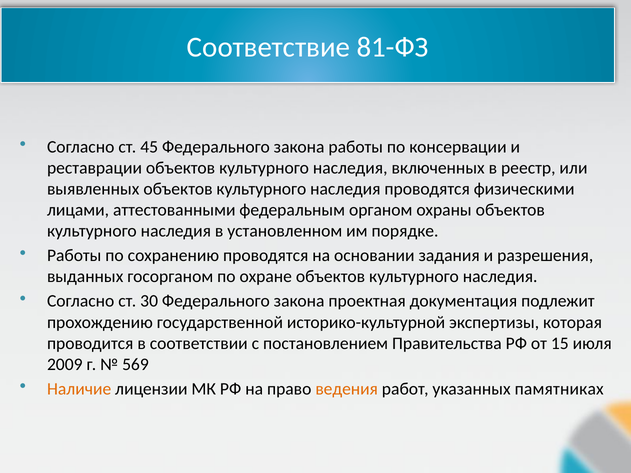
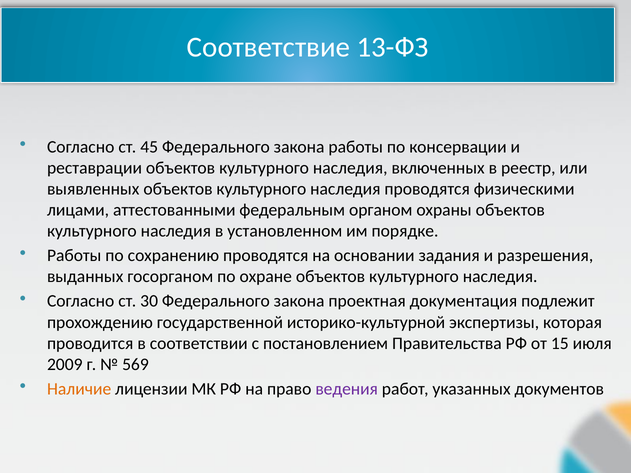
81-ФЗ: 81-ФЗ -> 13-ФЗ (393, 47)
ведения colour: orange -> purple (347, 389)
памятниках: памятниках -> документов (559, 389)
